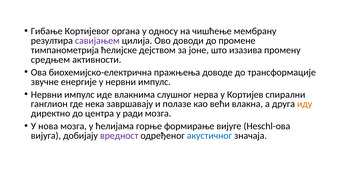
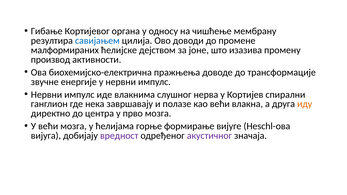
савијањем colour: purple -> blue (97, 41)
тимпанометрија: тимпанометрија -> малформираних (65, 50)
средњем: средњем -> производ (51, 60)
ради: ради -> прво (133, 114)
У нова: нова -> већи (48, 126)
акустичног colour: blue -> purple (209, 136)
